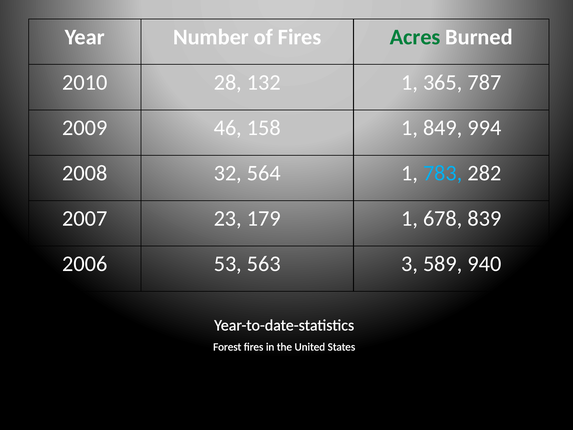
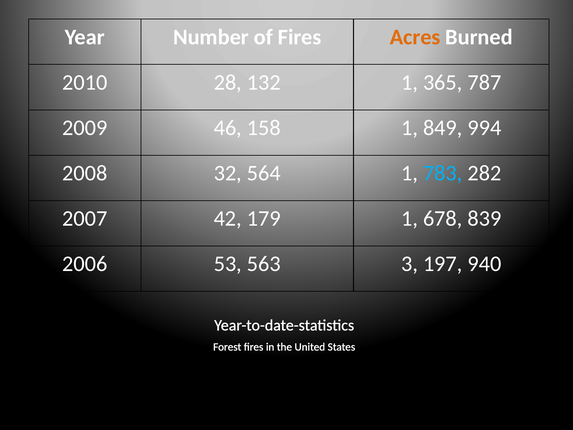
Acres colour: green -> orange (415, 37)
23: 23 -> 42 (228, 218)
589: 589 -> 197 (443, 264)
